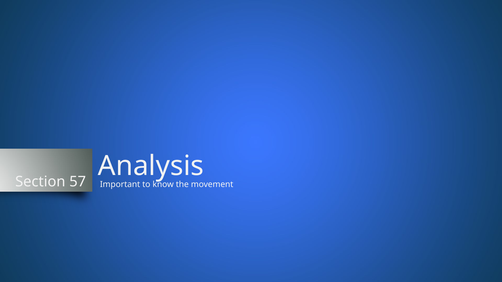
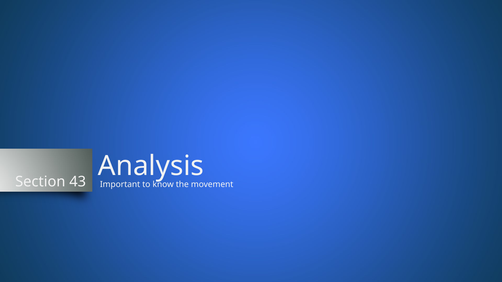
57: 57 -> 43 (78, 182)
